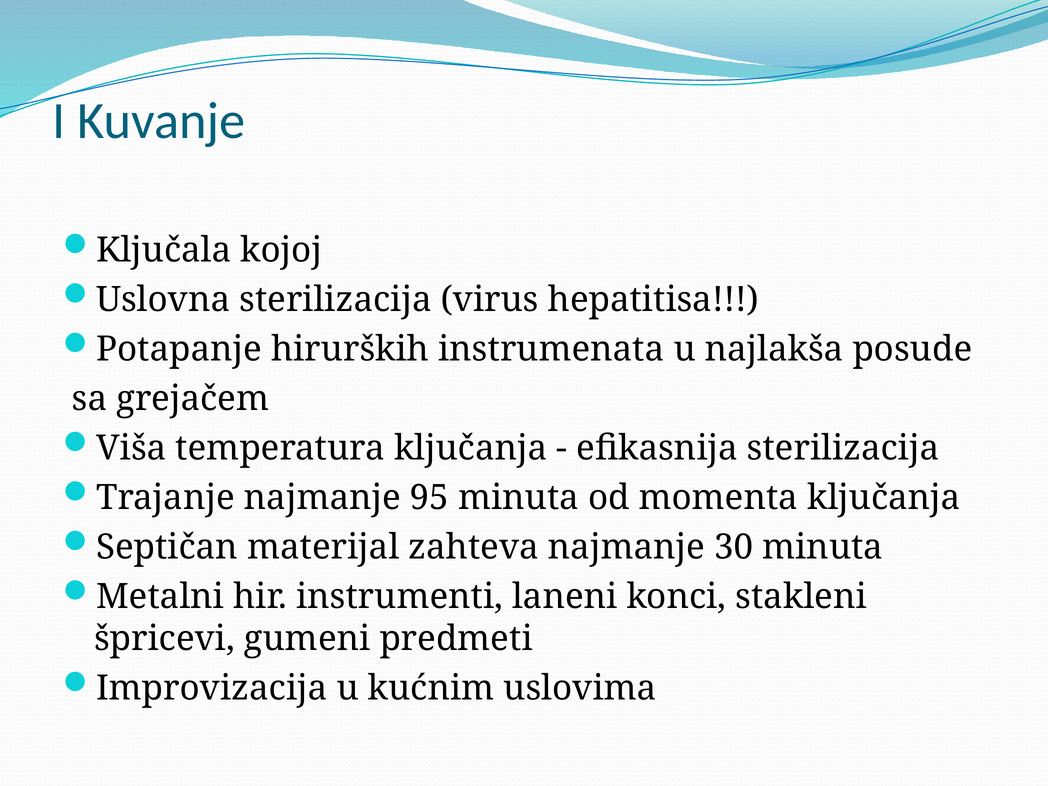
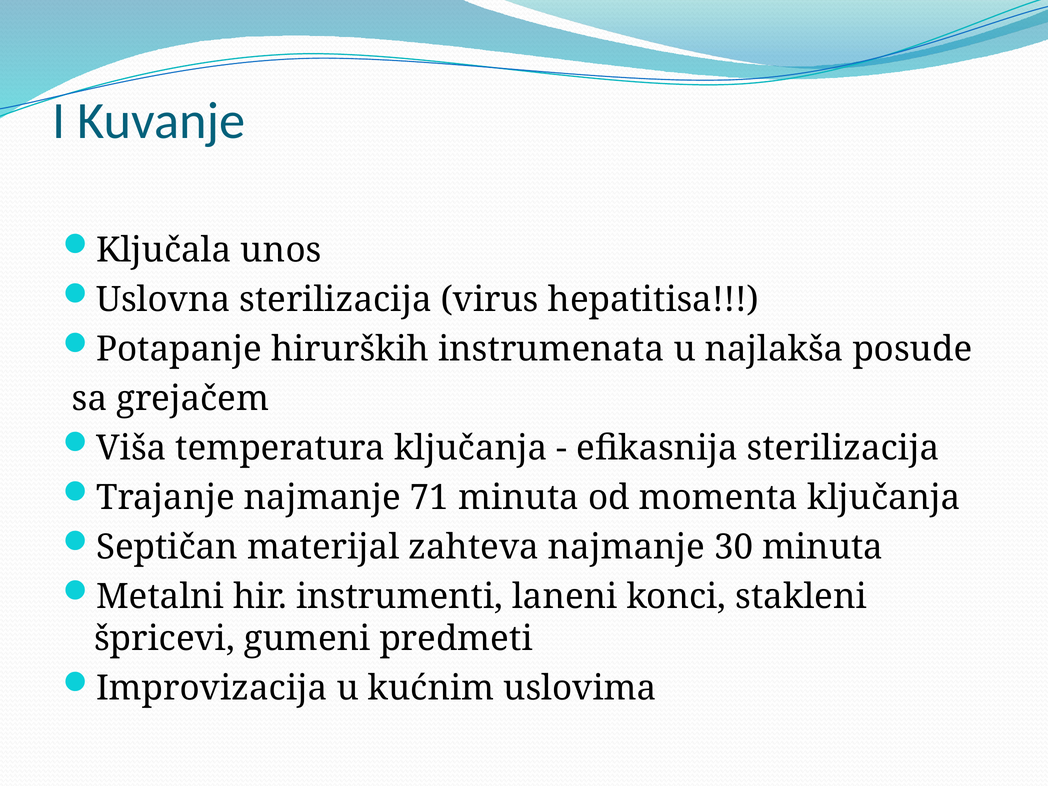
kojoj: kojoj -> unos (281, 250)
95: 95 -> 71 (429, 498)
